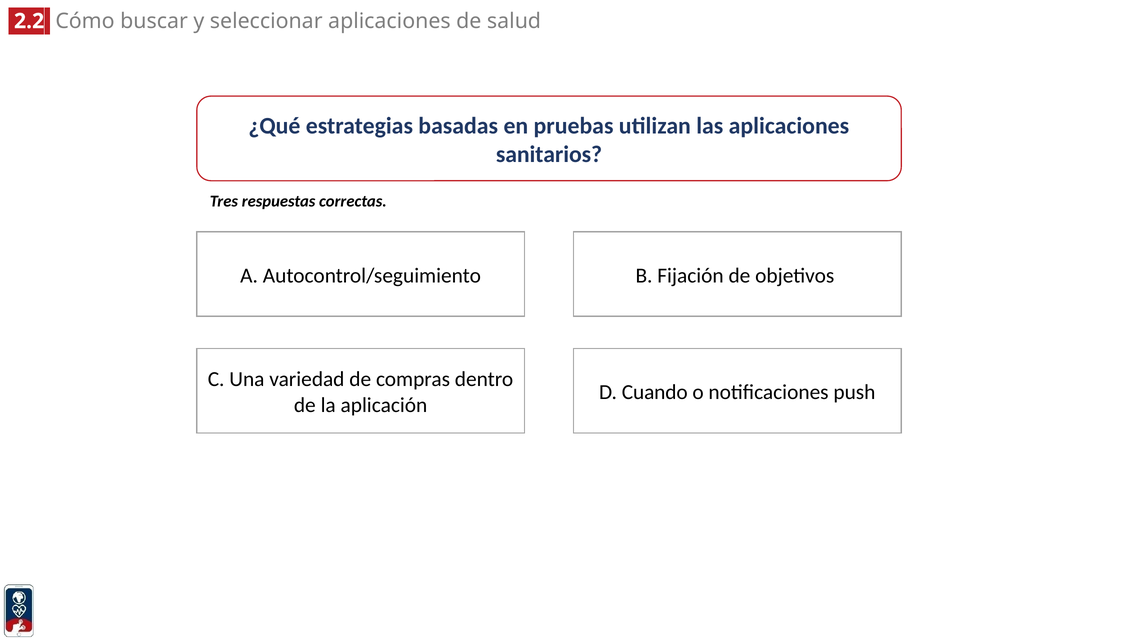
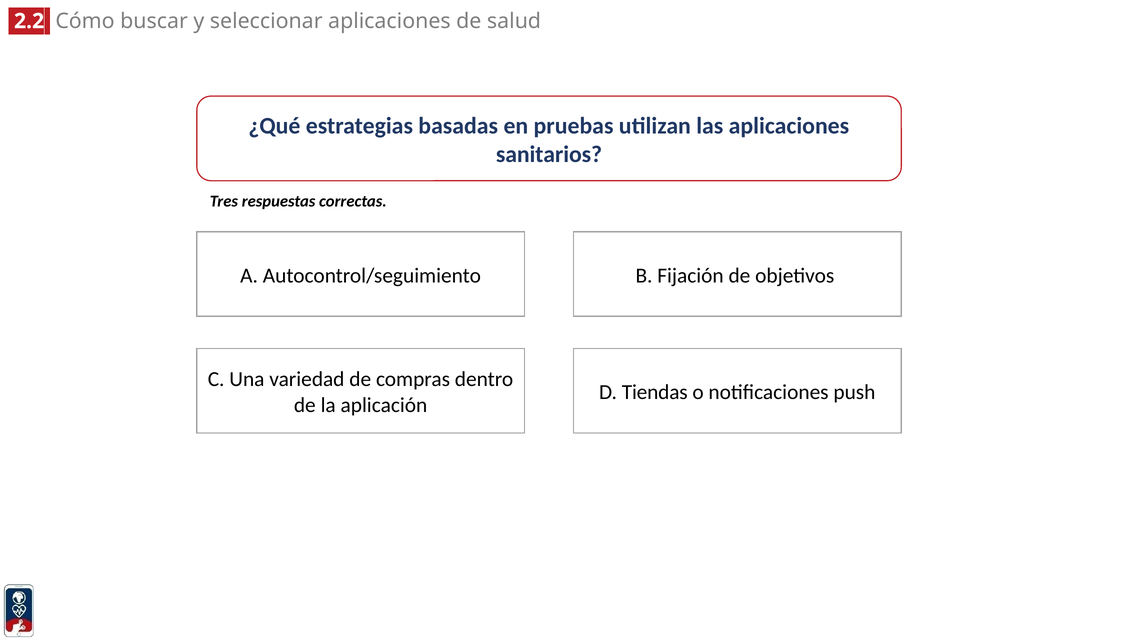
Cuando: Cuando -> Tiendas (655, 392)
